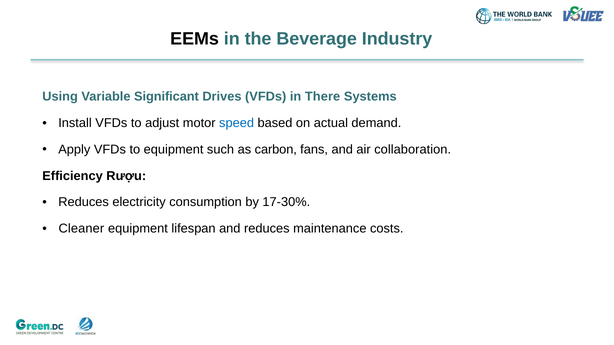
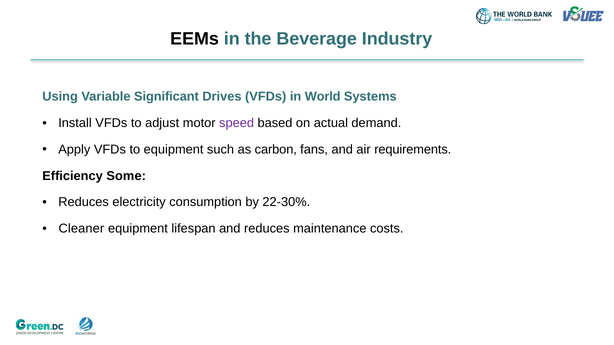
There: There -> World (323, 96)
speed colour: blue -> purple (237, 123)
collaboration: collaboration -> requirements (413, 149)
Rượu: Rượu -> Some (126, 176)
17-30%: 17-30% -> 22-30% (286, 202)
